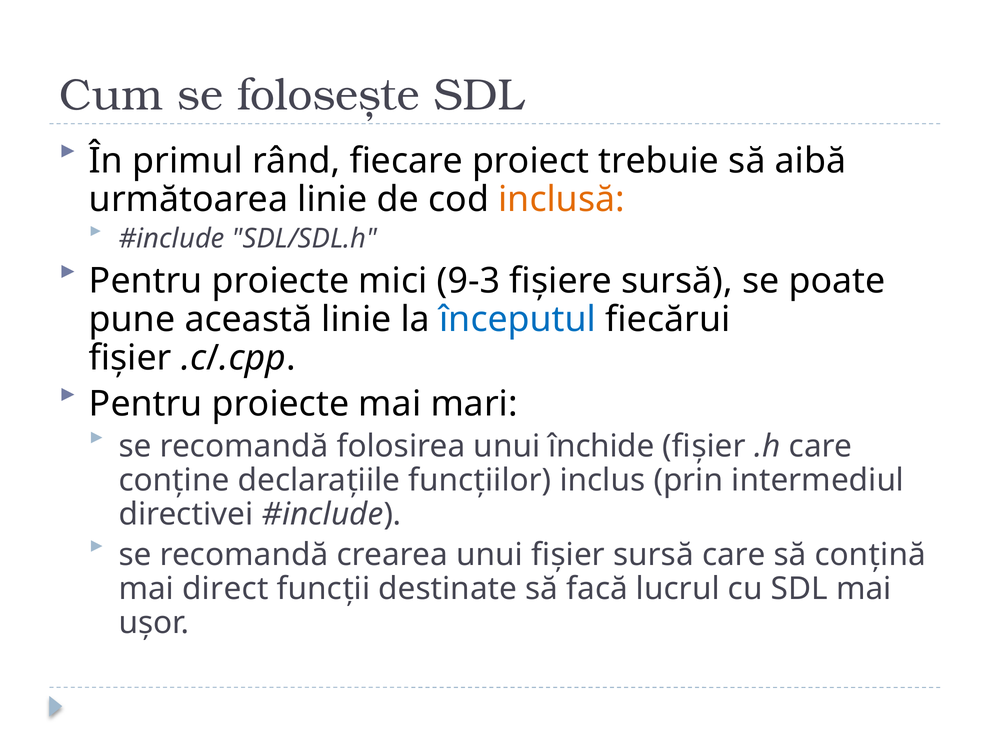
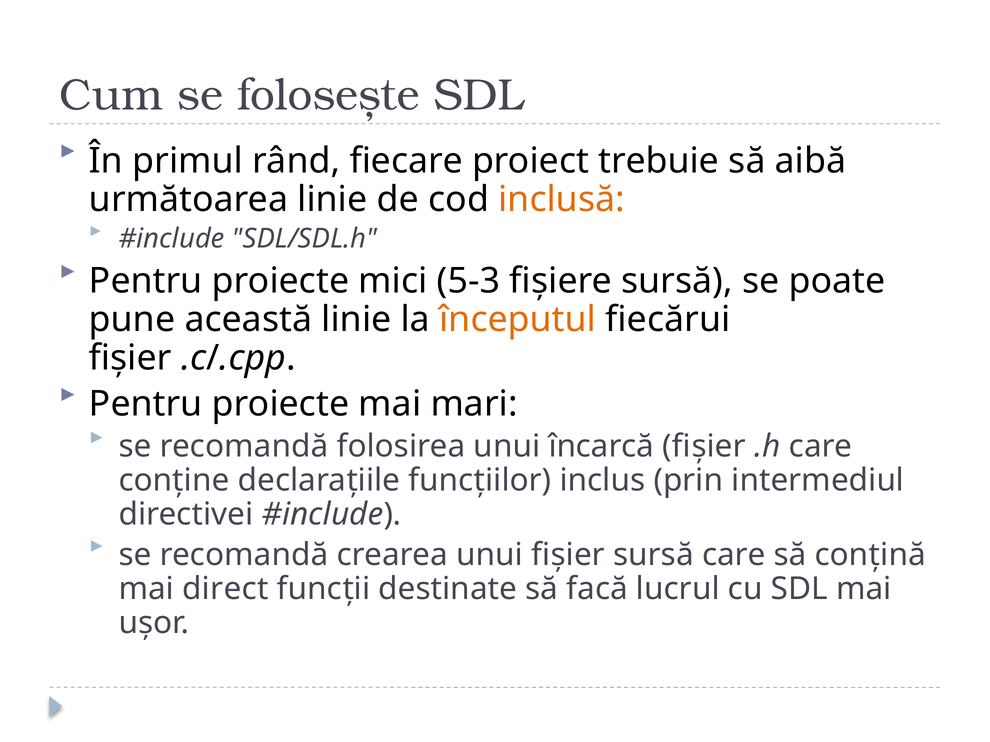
9-3: 9-3 -> 5-3 (468, 281)
începutul colour: blue -> orange (518, 320)
închide: închide -> încarcă (601, 446)
